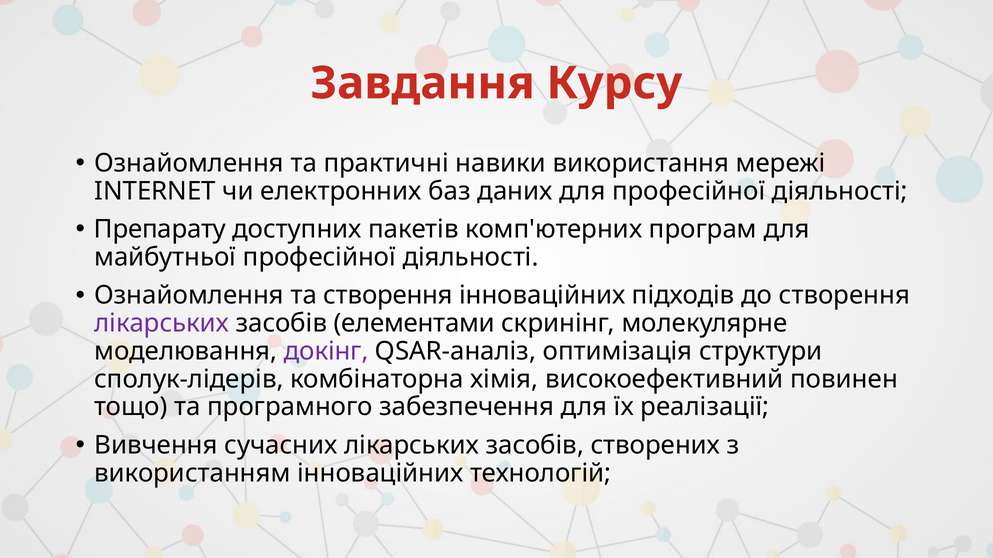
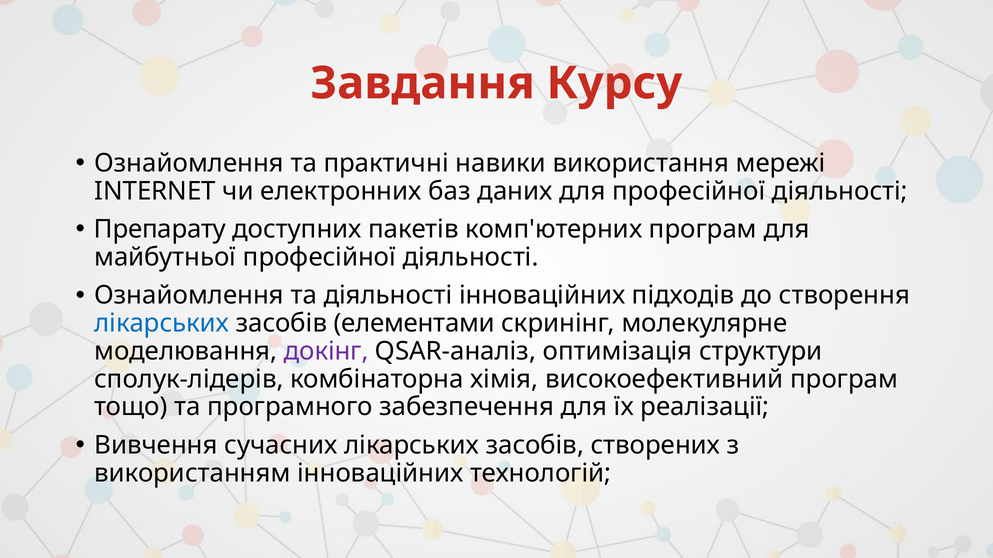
та створення: створення -> діяльності (388, 296)
лікарських colour: purple -> blue (162, 324)
високоефективний повинен: повинен -> програм (844, 379)
